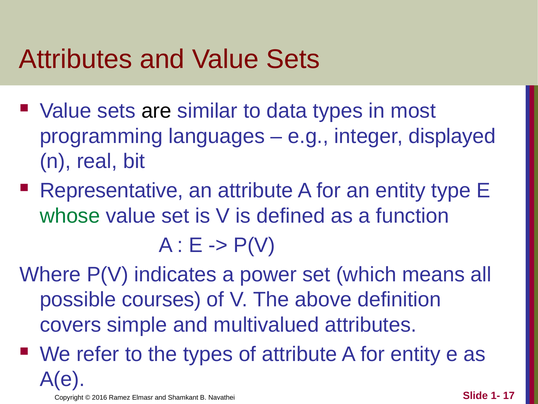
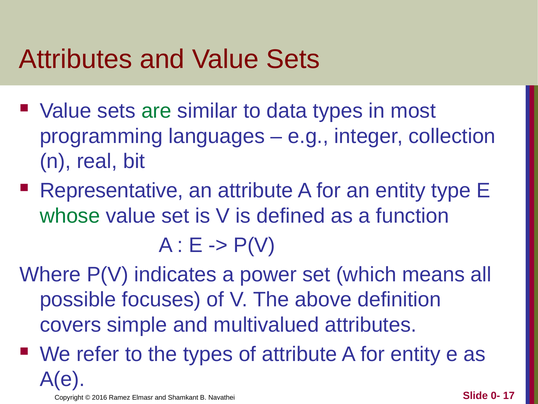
are colour: black -> green (156, 111)
displayed: displayed -> collection (452, 136)
courses: courses -> focuses (161, 299)
1-: 1- -> 0- (495, 395)
